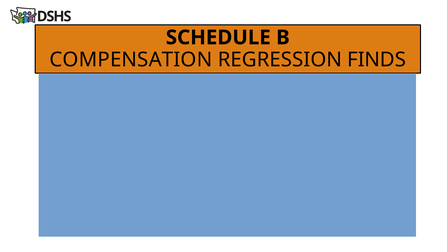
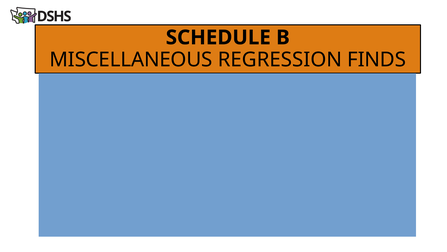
COMPENSATION: COMPENSATION -> MISCELLANEOUS (131, 60)
